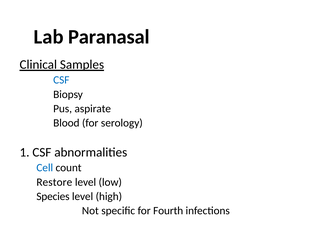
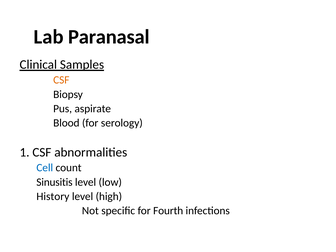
CSF colour: blue -> orange (61, 80)
Restore: Restore -> Sinusitis (54, 182)
Species: Species -> History (53, 196)
